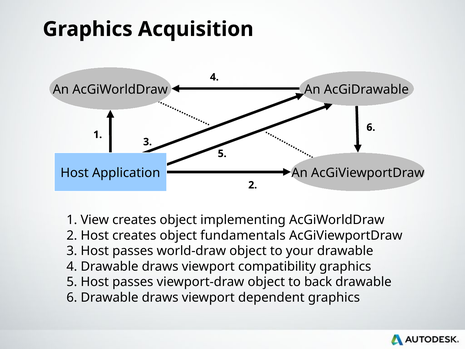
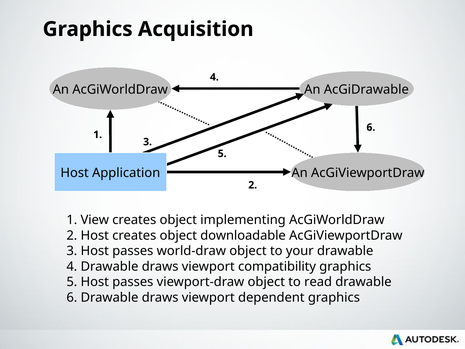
fundamentals: fundamentals -> downloadable (243, 235)
back: back -> read (318, 282)
